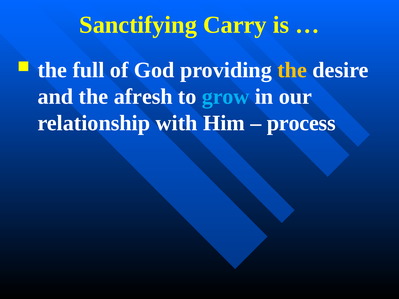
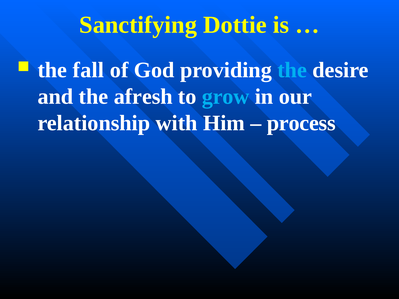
Carry: Carry -> Dottie (235, 25)
full: full -> fall (88, 70)
the colour: yellow -> light blue (292, 70)
